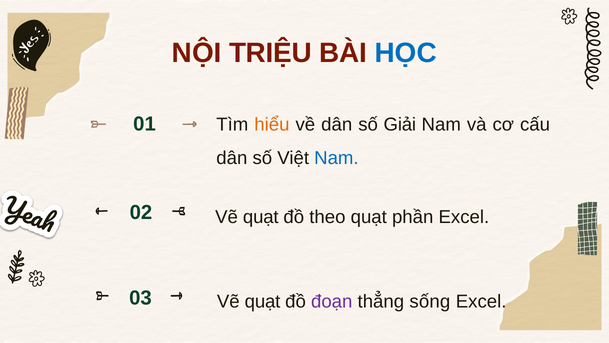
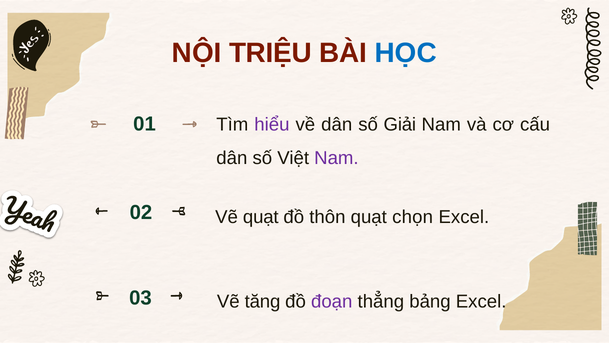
hiểu colour: orange -> purple (272, 125)
Nam colour: blue -> purple (336, 158)
theo: theo -> thôn (327, 217)
phần: phần -> chọn (413, 217)
quạt: quạt -> tăng (263, 301)
sống: sống -> bảng (430, 301)
